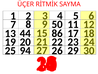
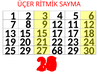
50: 50 -> 12 (57, 24)
13 44: 44 -> 15 (25, 33)
86: 86 -> 17 (57, 33)
25 94: 94 -> 29 (25, 50)
26: 26 -> 68 (57, 50)
